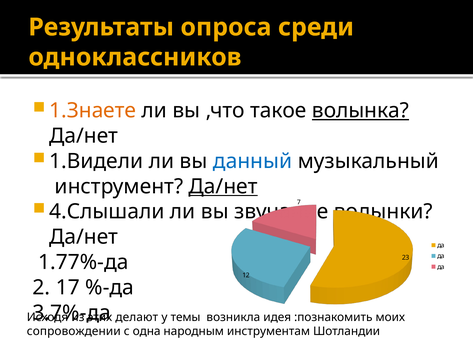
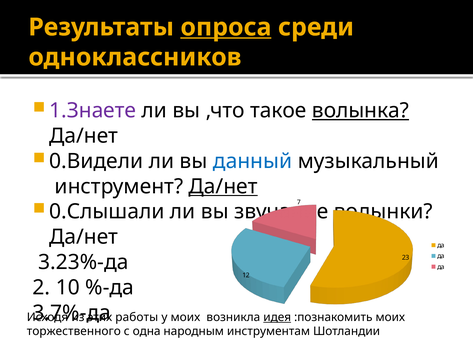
опроса underline: none -> present (226, 27)
1.Знаете colour: orange -> purple (93, 111)
1.Видели: 1.Видели -> 0.Видели (96, 161)
4.Слышали: 4.Слышали -> 0.Слышали (107, 212)
1.77%-да: 1.77%-да -> 3.23%-да (83, 262)
17: 17 -> 10 (68, 287)
делают: делают -> работы (137, 317)
у темы: темы -> моих (185, 317)
идея underline: none -> present (277, 317)
сопровождении: сопровождении -> торжественного (74, 331)
